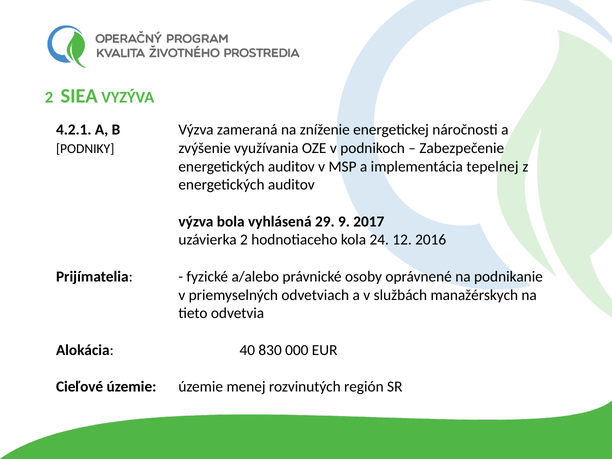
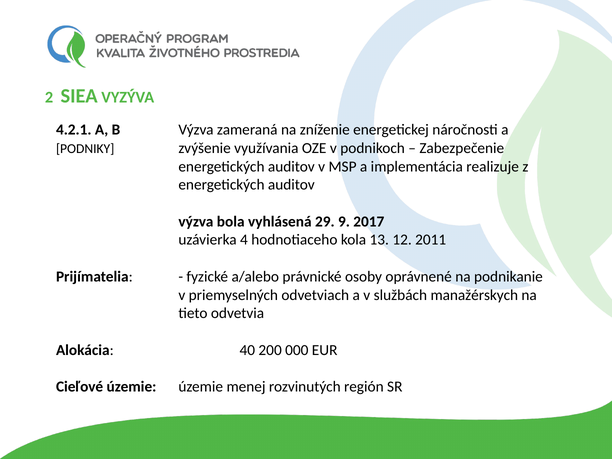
tepelnej: tepelnej -> realizuje (493, 167)
uzávierka 2: 2 -> 4 (244, 240)
24: 24 -> 13 (379, 240)
2016: 2016 -> 2011 (431, 240)
830: 830 -> 200 (270, 350)
